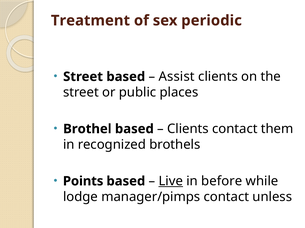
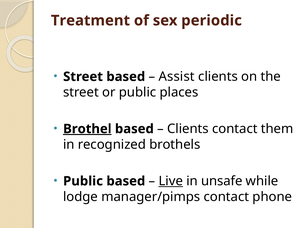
Brothel underline: none -> present (87, 129)
Points: Points -> Public (83, 182)
before: before -> unsafe (222, 182)
unless: unless -> phone (272, 197)
